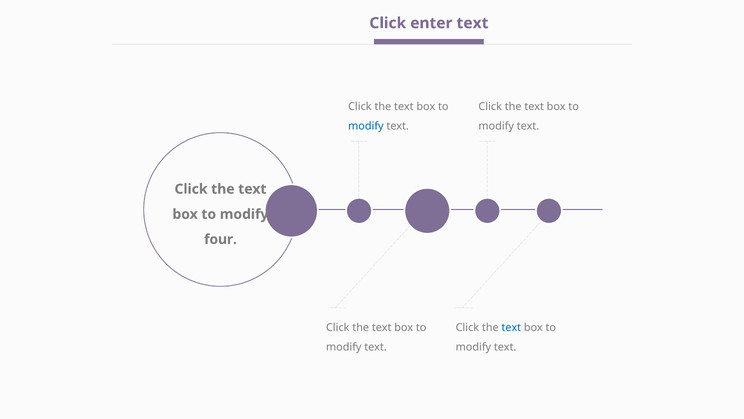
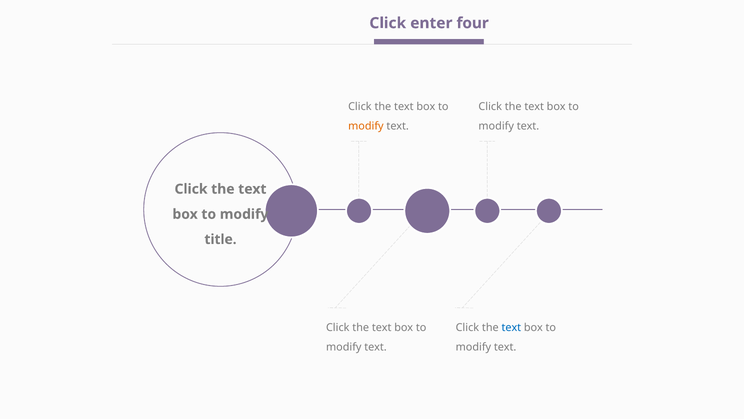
enter text: text -> four (473, 23)
modify colour: blue -> orange (366, 126)
four: four -> title (221, 239)
